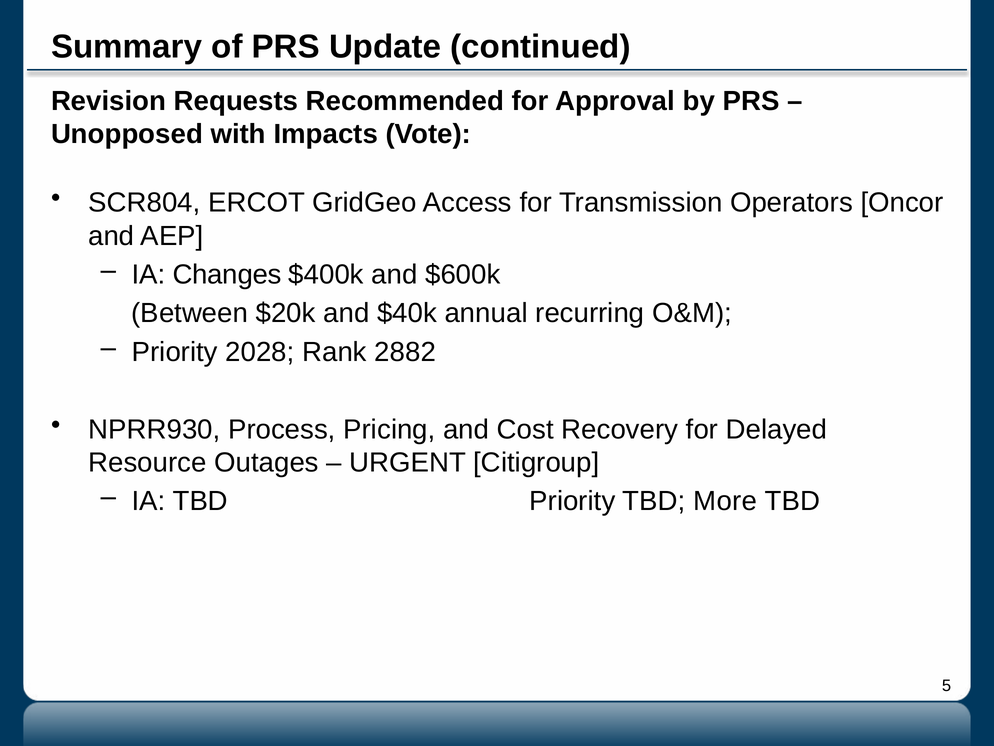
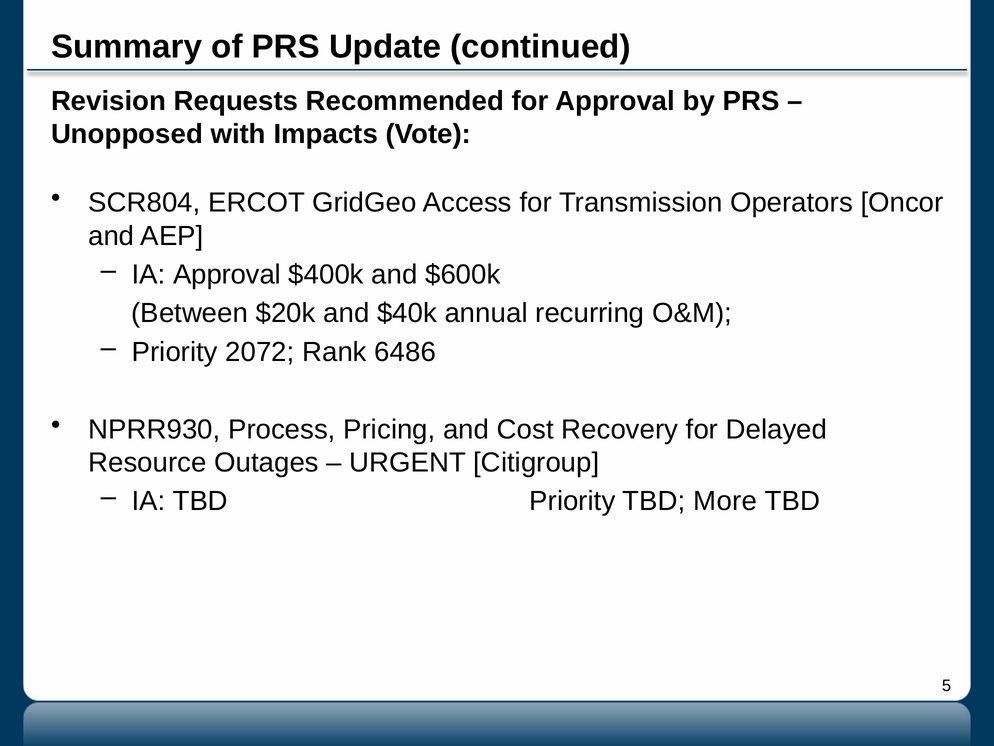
IA Changes: Changes -> Approval (227, 274)
2028: 2028 -> 2072 (260, 352)
2882: 2882 -> 6486 (405, 352)
